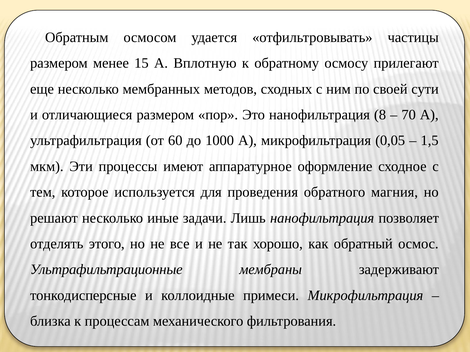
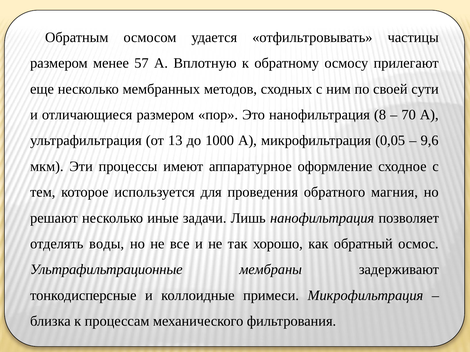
15: 15 -> 57 (141, 63)
60: 60 -> 13 (175, 141)
1,5: 1,5 -> 9,6 (430, 141)
этого: этого -> воды (107, 244)
